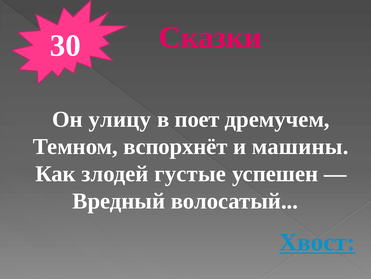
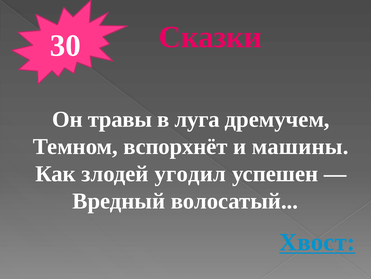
улицу: улицу -> травы (120, 119)
поет: поет -> луга (197, 119)
густые: густые -> угодил (190, 173)
